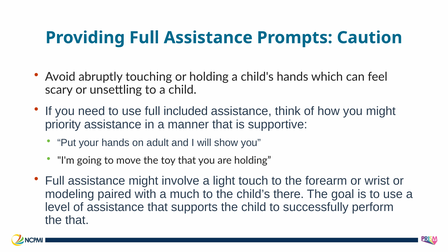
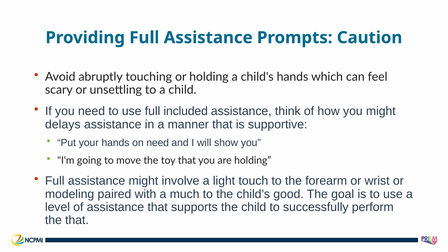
priority: priority -> delays (63, 124)
on adult: adult -> need (158, 143)
there: there -> good (289, 194)
